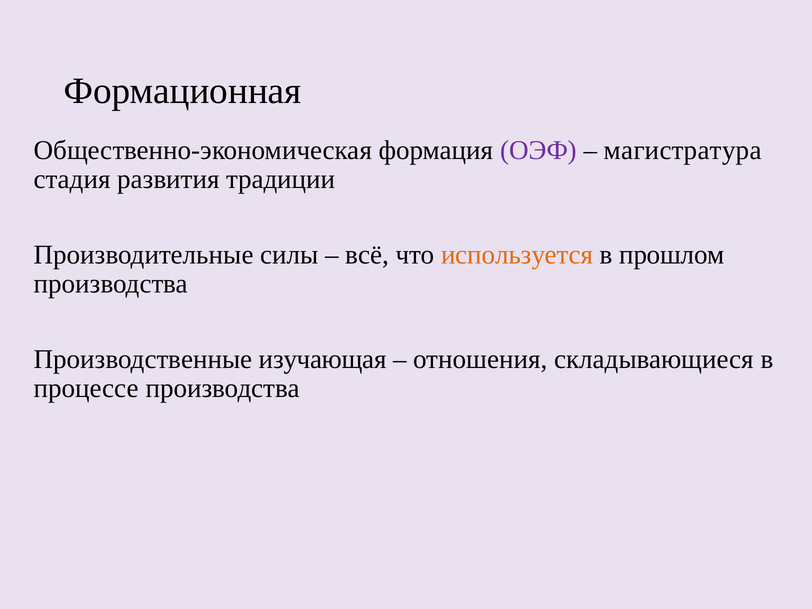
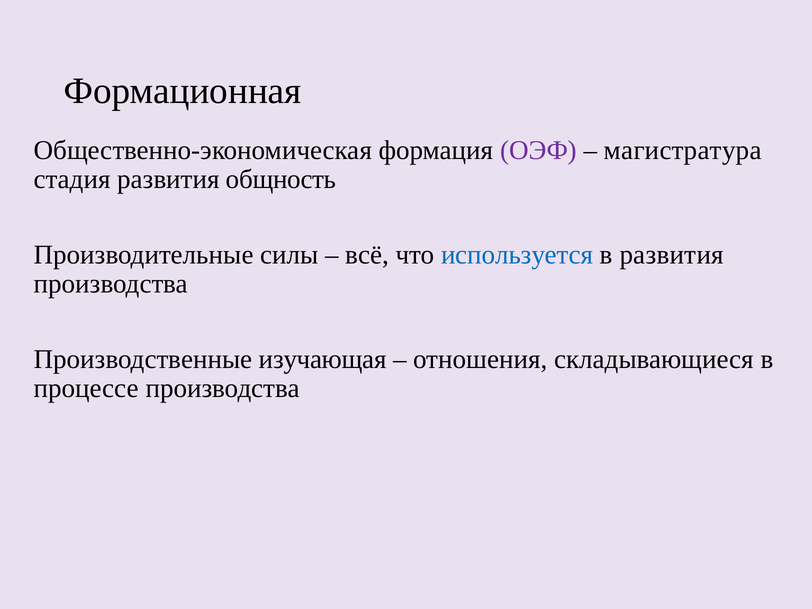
традиции: традиции -> общность (281, 179)
используется colour: orange -> blue (517, 255)
в прошлом: прошлом -> развития (672, 255)
